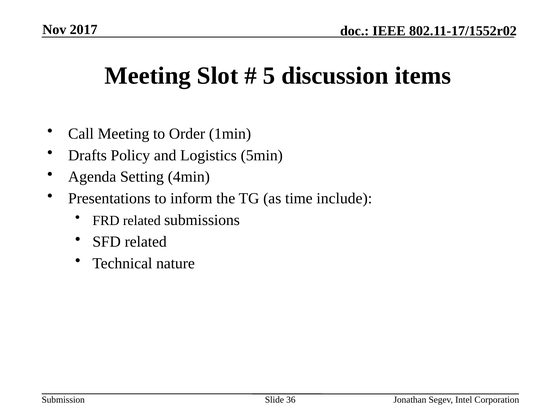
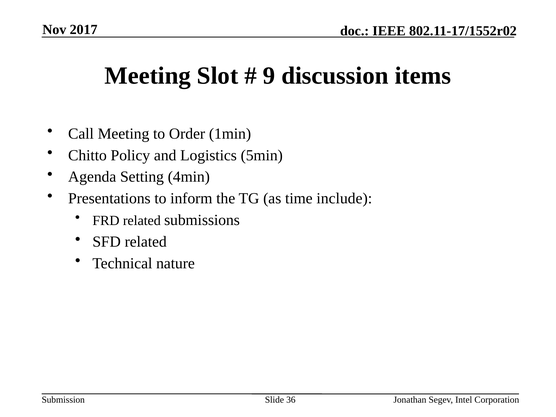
5: 5 -> 9 (269, 76)
Drafts: Drafts -> Chitto (87, 155)
